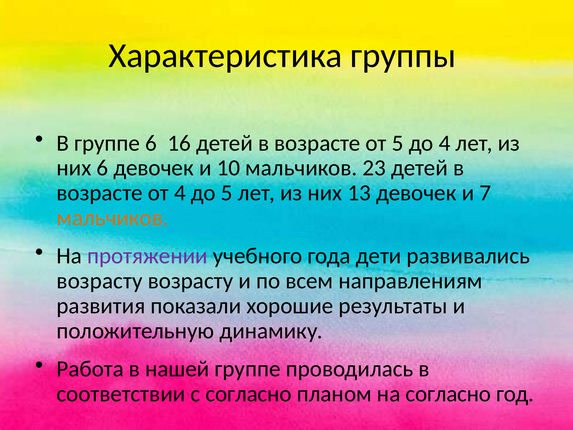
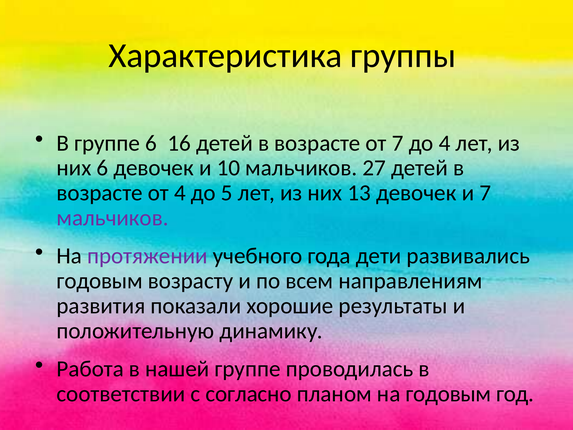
от 5: 5 -> 7 (398, 143)
23: 23 -> 27 (374, 168)
мальчиков colour: orange -> purple (113, 218)
возрасту: возрасту -> годовым (100, 281)
на согласно: согласно -> годовым (448, 394)
